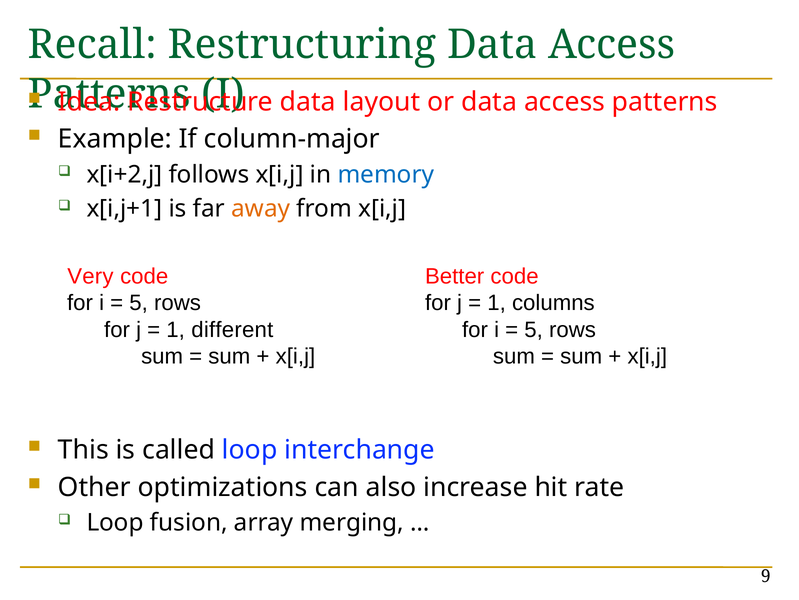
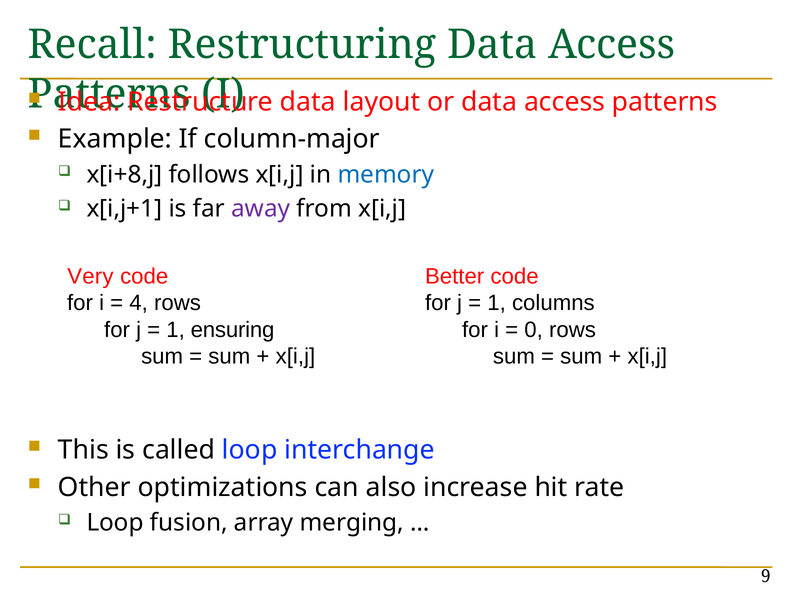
x[i+2,j: x[i+2,j -> x[i+8,j (124, 174)
away colour: orange -> purple (261, 209)
5: 5 -> 4 (139, 303)
different: different -> ensuring (233, 329)
5: 5 -> 0 (534, 329)
